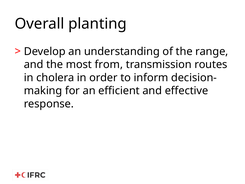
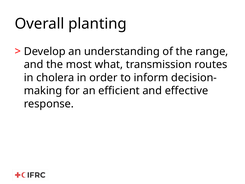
from: from -> what (109, 64)
